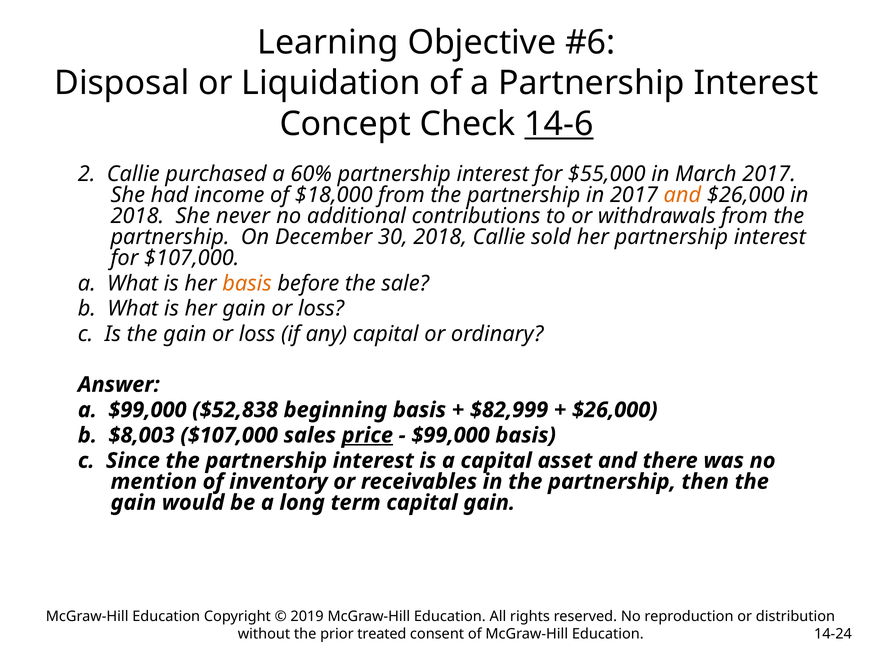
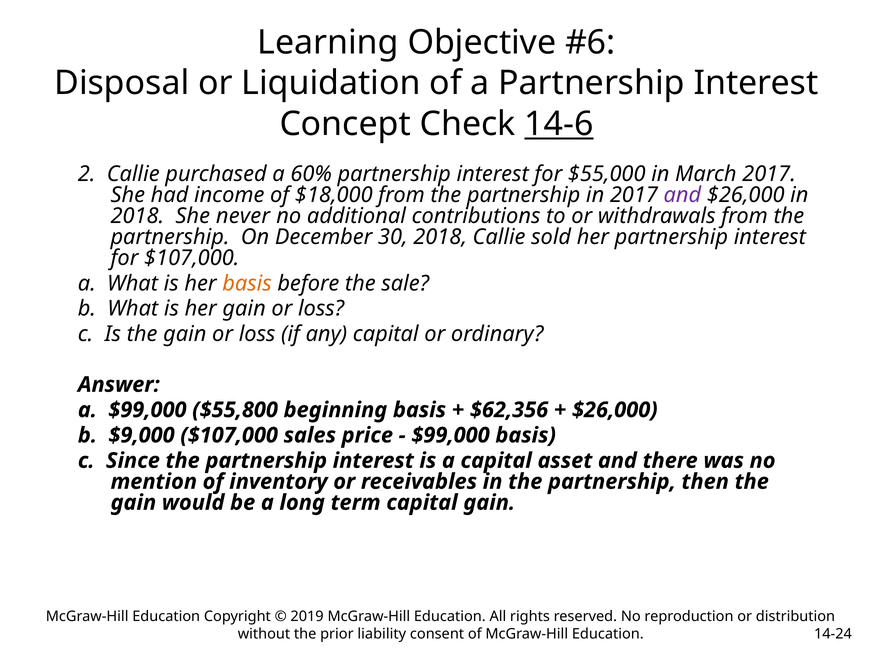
and colour: orange -> purple (682, 195)
$52,838: $52,838 -> $55,800 (235, 410)
$82,999: $82,999 -> $62,356 (509, 410)
$8,003: $8,003 -> $9,000 (142, 435)
price underline: present -> none (367, 435)
treated: treated -> liability (382, 634)
